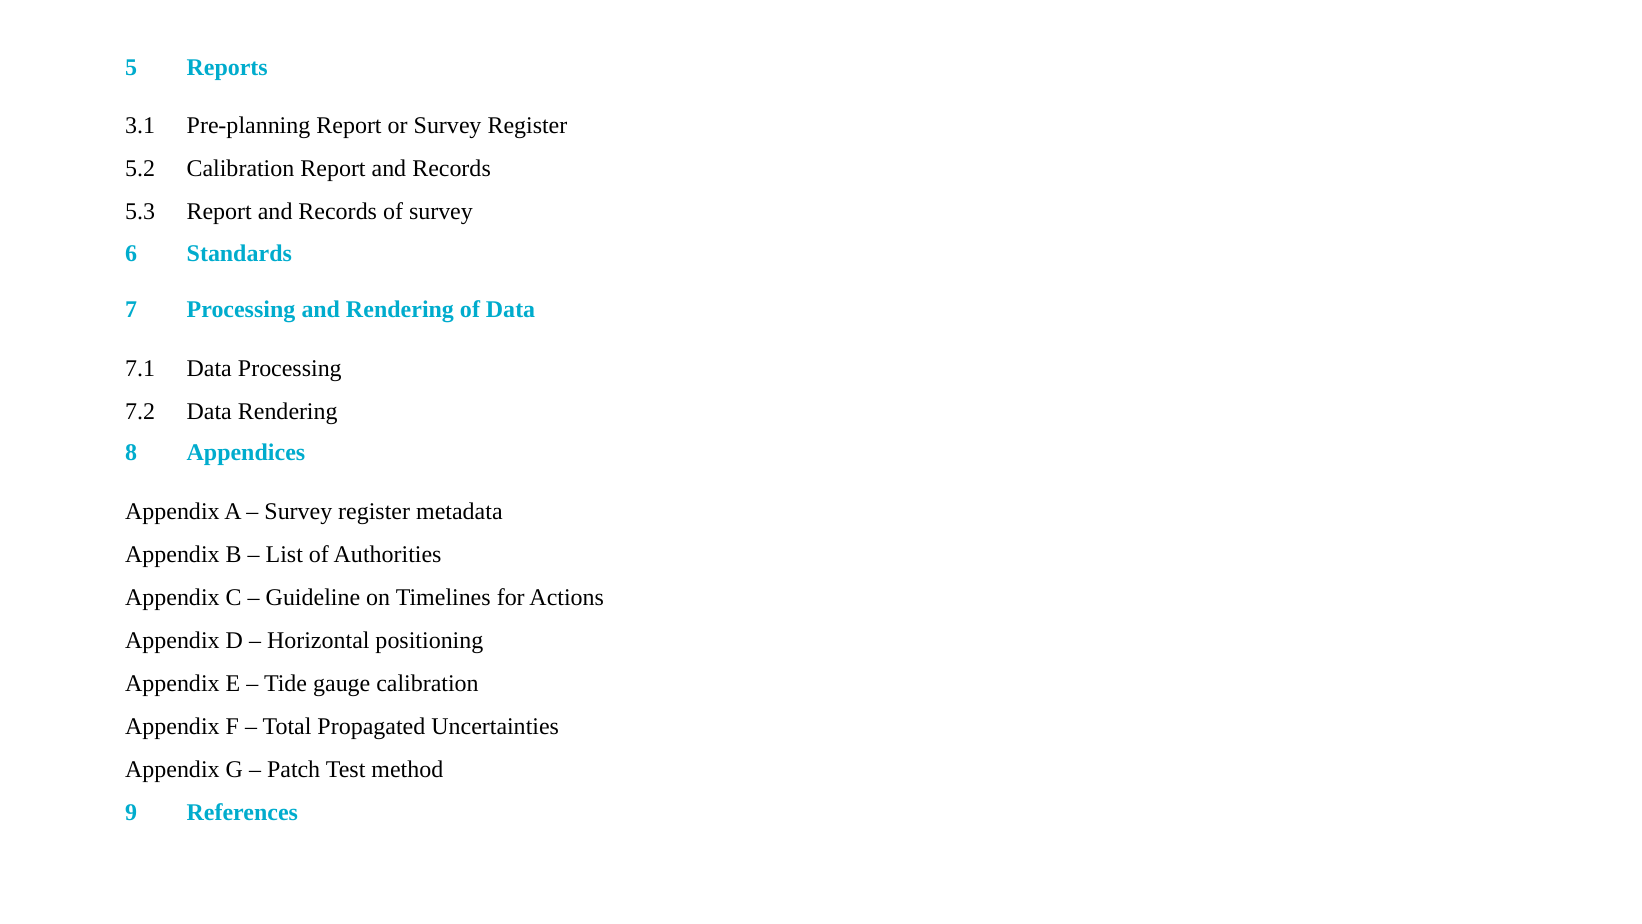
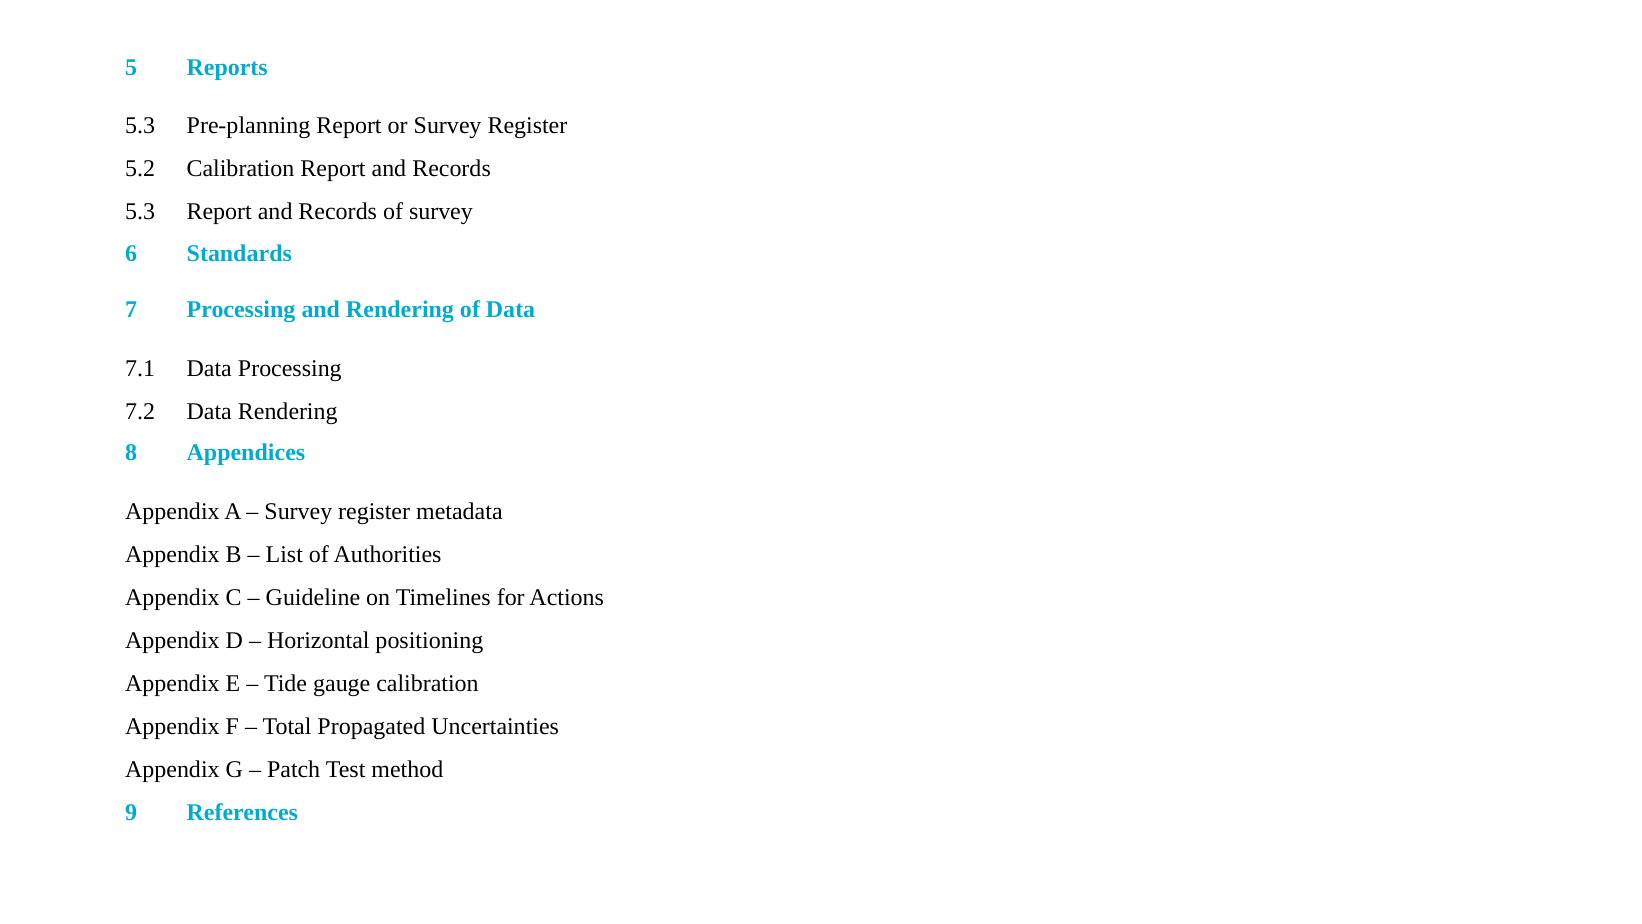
3.1: 3.1 -> 5.3 (140, 126)
